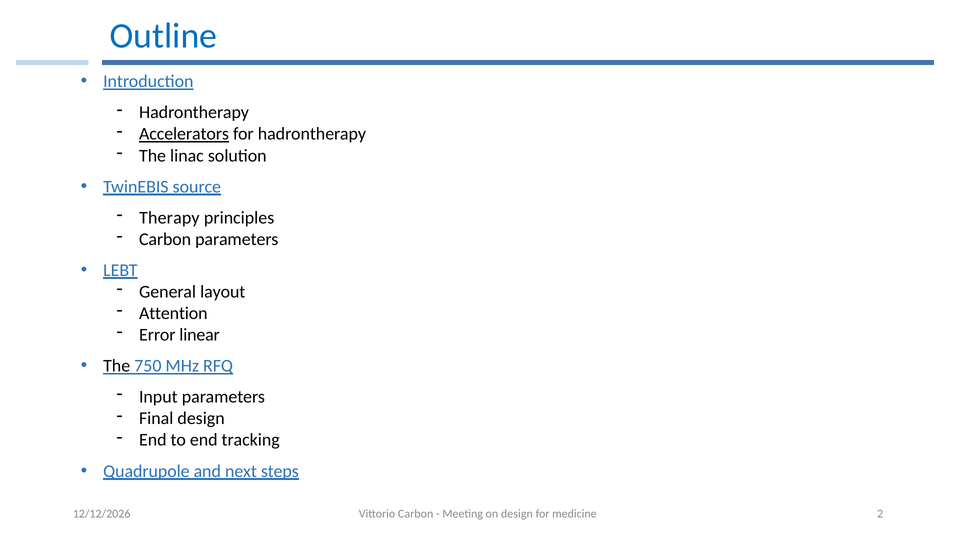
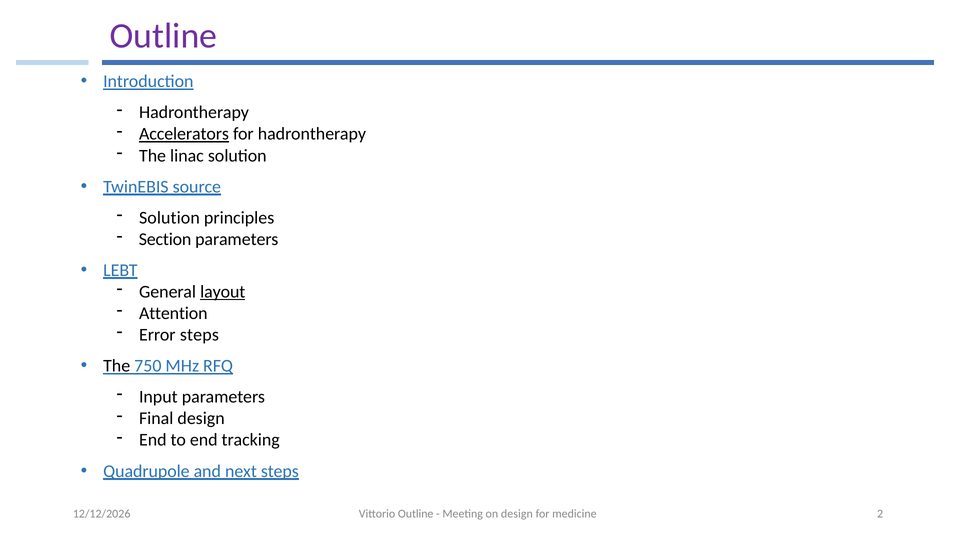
Outline colour: blue -> purple (163, 36)
Therapy: Therapy -> Solution (169, 218)
Carbon: Carbon -> Section (165, 239)
layout underline: none -> present (223, 292)
Error linear: linear -> steps (199, 335)
Vittorio Carbon: Carbon -> Outline (416, 513)
